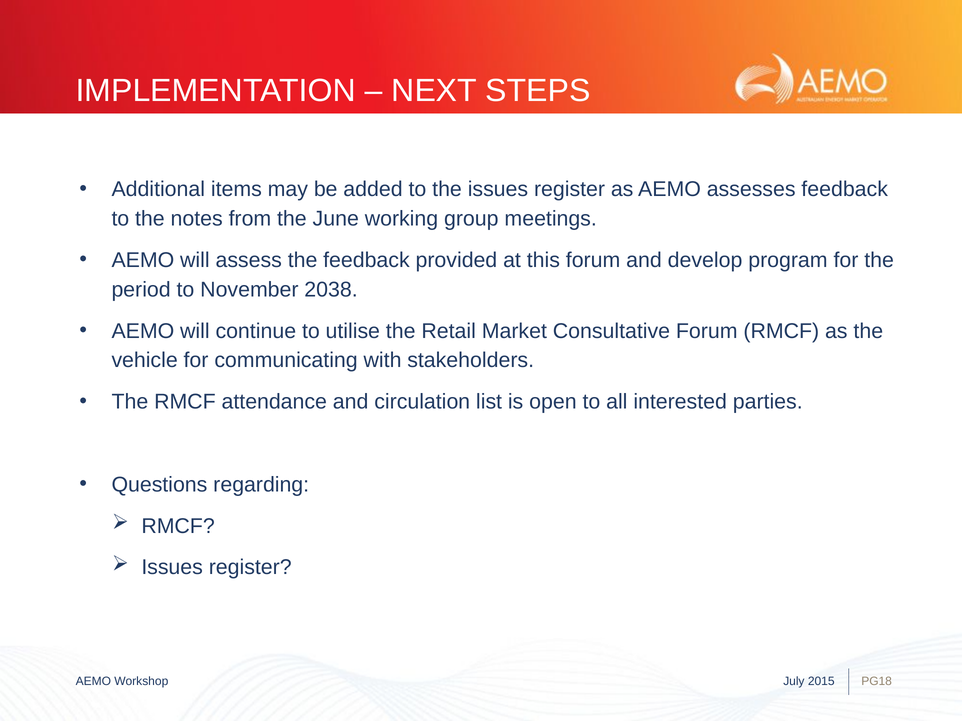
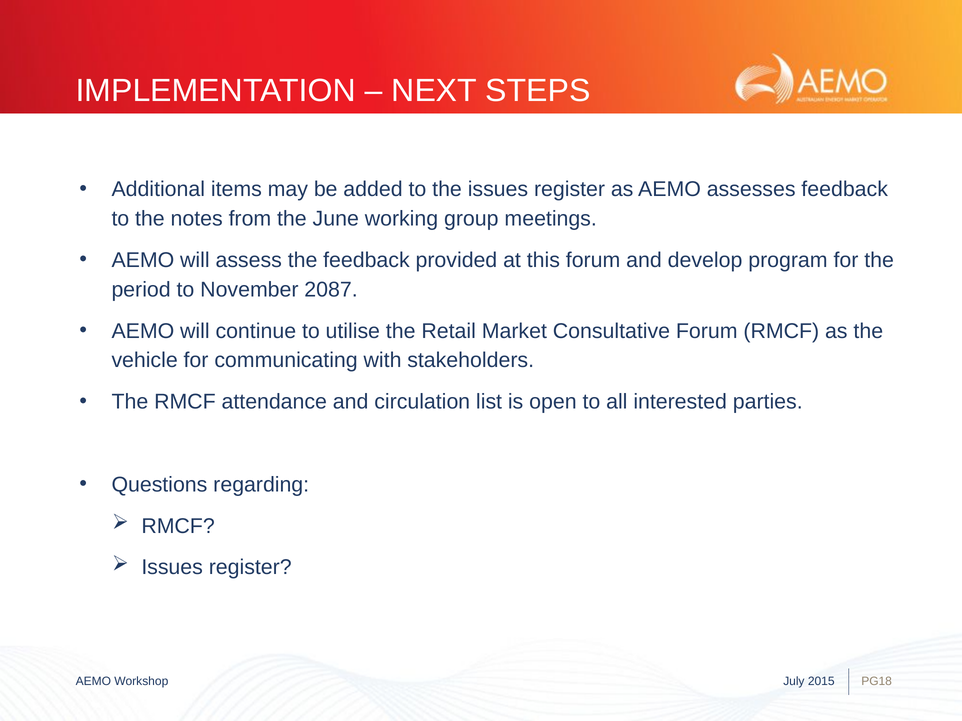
2038: 2038 -> 2087 (331, 290)
